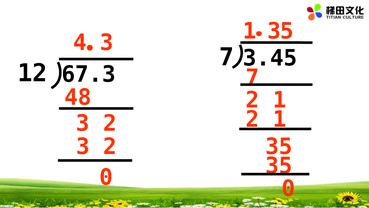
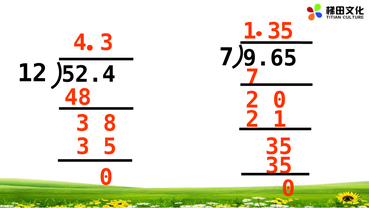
3.45: 3.45 -> 9.65 (270, 58)
67.3: 67.3 -> 52.4 (89, 74)
1: 1 -> 0 (280, 100)
2: 2 -> 8 (110, 123)
2: 2 -> 5 (110, 146)
